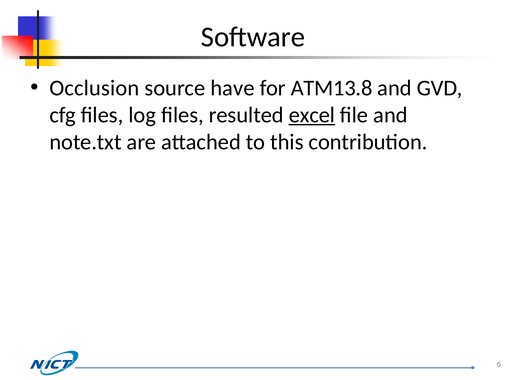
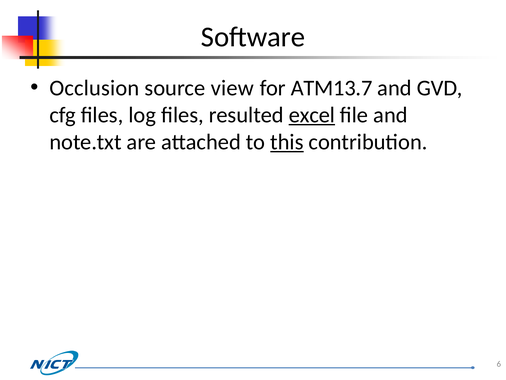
have: have -> view (232, 88)
ATM13.8: ATM13.8 -> ATM13.7 (332, 88)
this underline: none -> present (287, 142)
